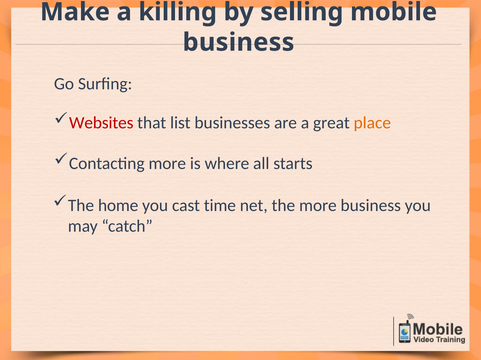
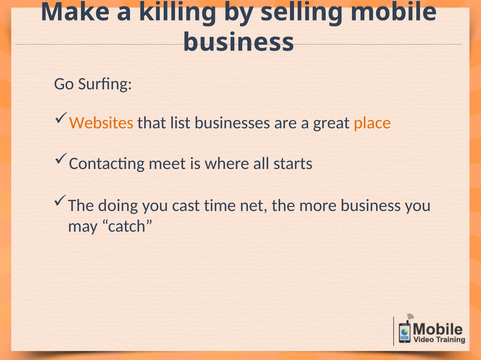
Websites colour: red -> orange (101, 123)
Contacting more: more -> meet (167, 164)
home: home -> doing (118, 206)
